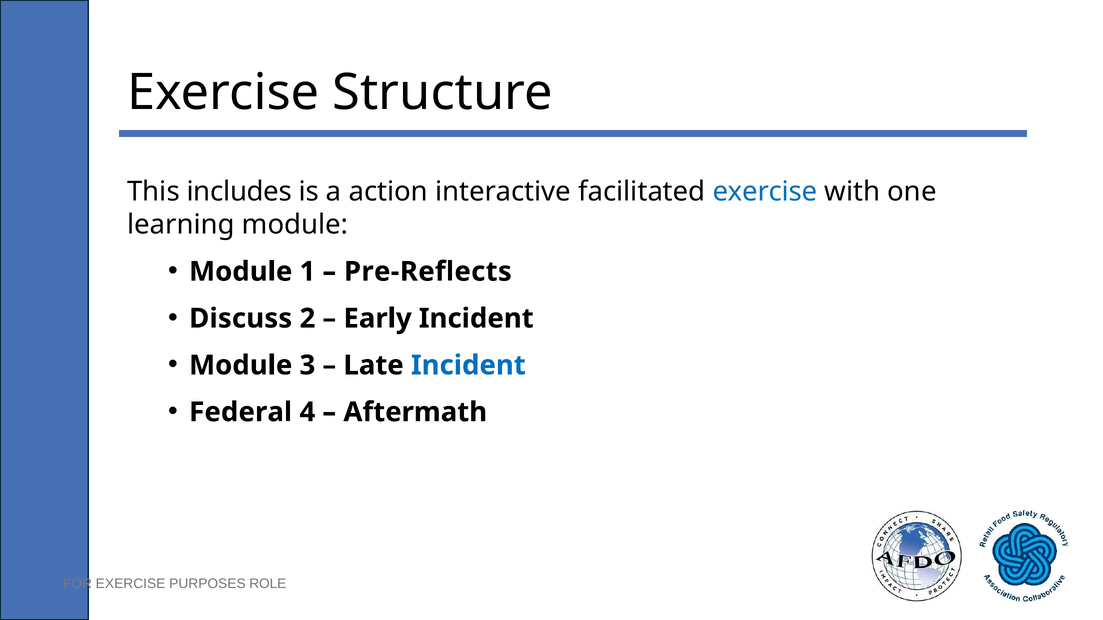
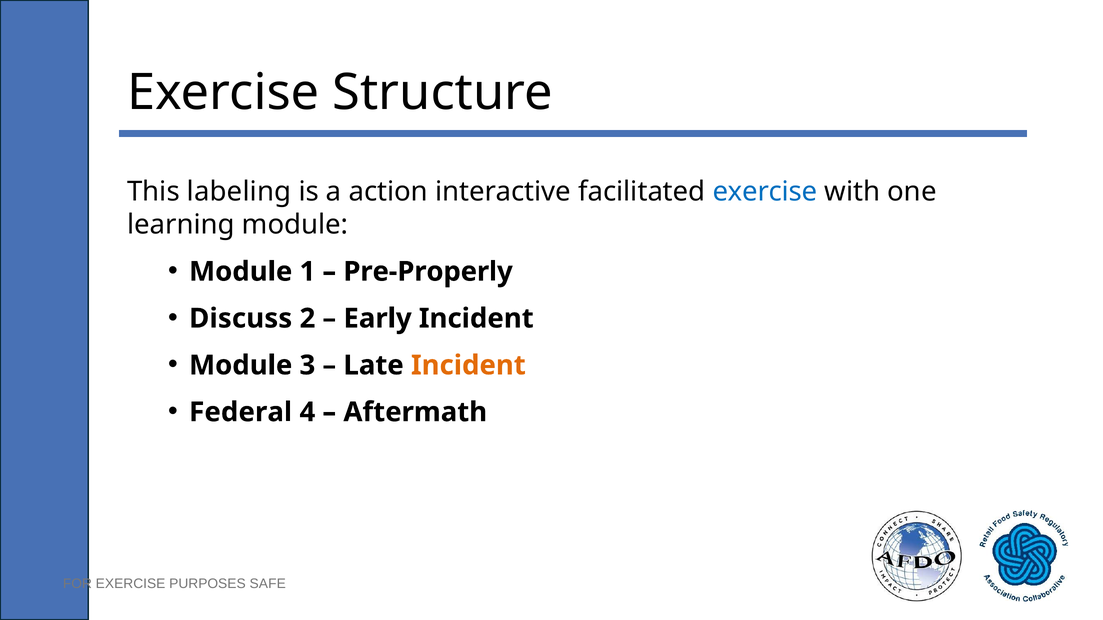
includes: includes -> labeling (239, 192)
Pre-Reflects: Pre-Reflects -> Pre-Properly (428, 272)
Incident colour: blue -> orange (468, 366)
ROLE: ROLE -> SAFE (268, 584)
